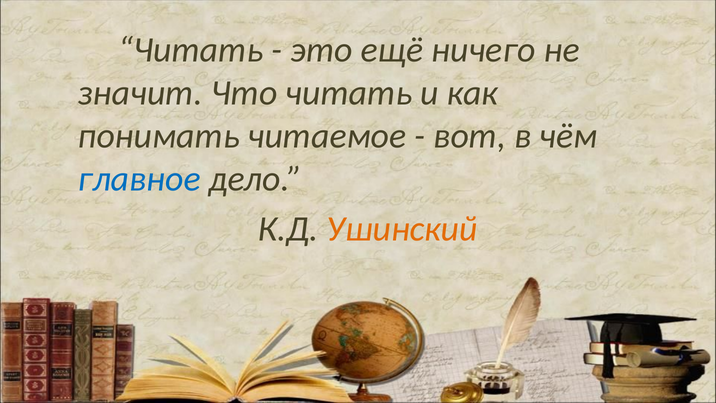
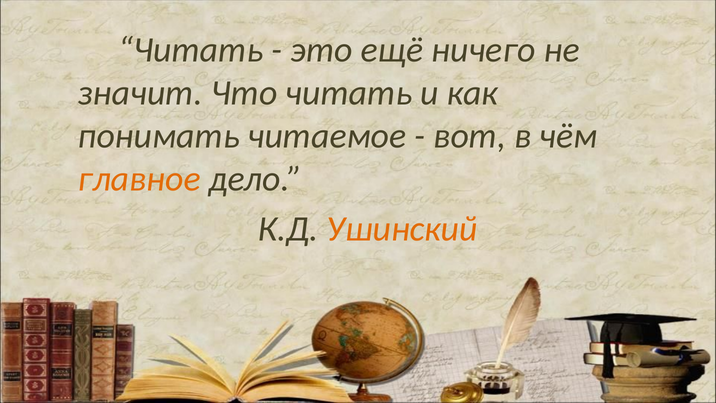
главное colour: blue -> orange (139, 179)
